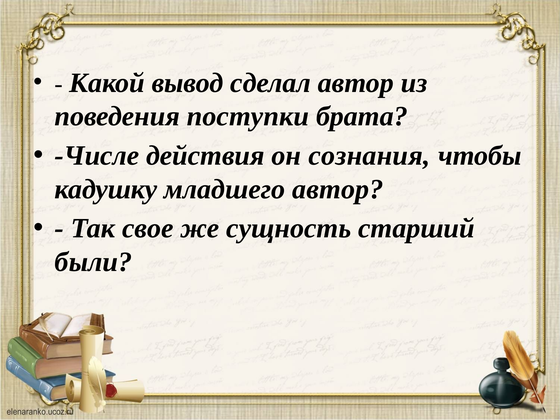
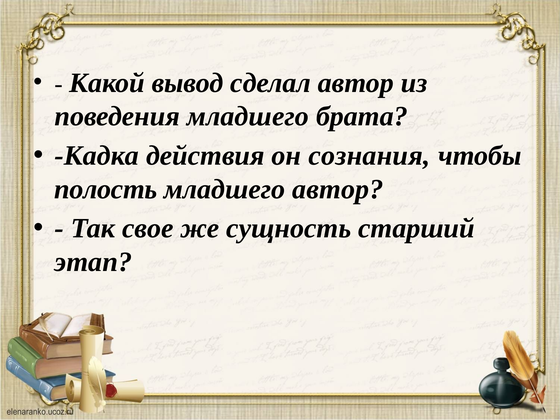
поведения поступки: поступки -> младшего (248, 116)
Числе: Числе -> Кадка (97, 156)
кадушку: кадушку -> полость (106, 189)
были: были -> этап (93, 262)
